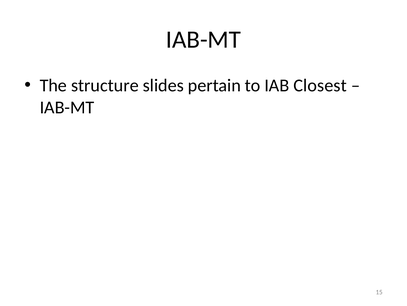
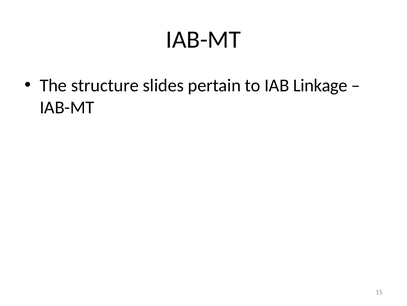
Closest: Closest -> Linkage (320, 85)
